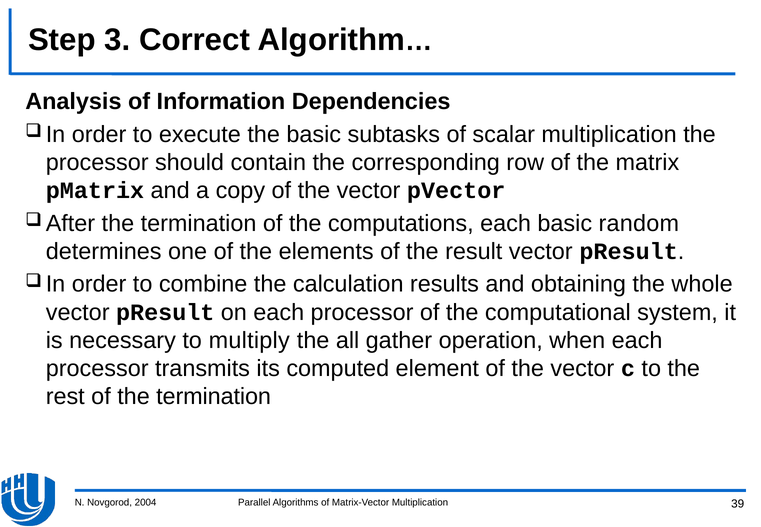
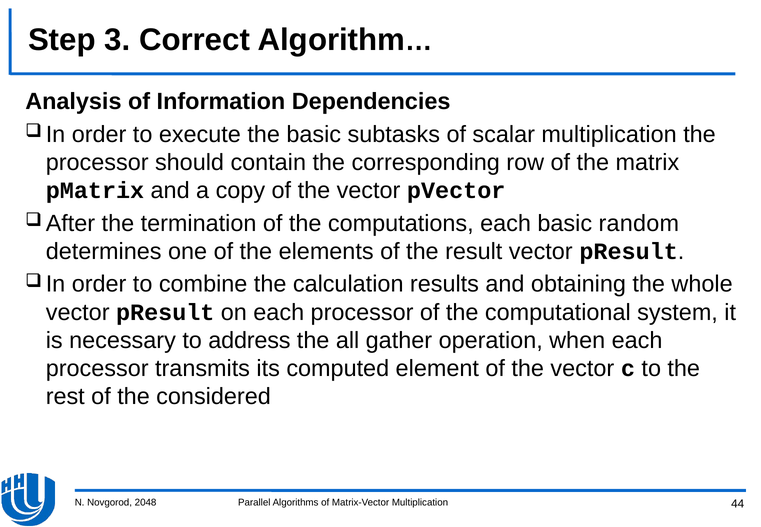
multiply: multiply -> address (249, 340)
of the termination: termination -> considered (214, 397)
2004: 2004 -> 2048 (146, 502)
39: 39 -> 44 (738, 504)
